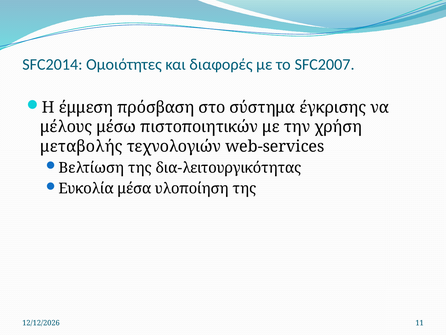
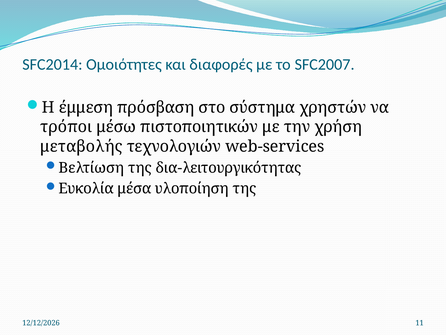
έγκρισης: έγκρισης -> χρηστών (333, 107)
μέλους: μέλους -> τρόποι (66, 127)
